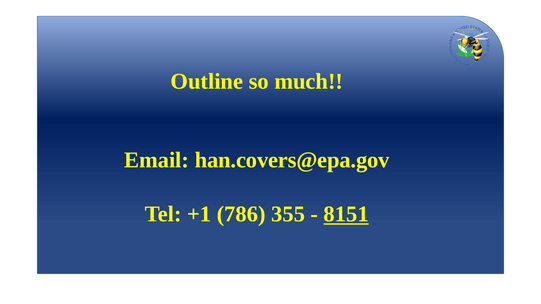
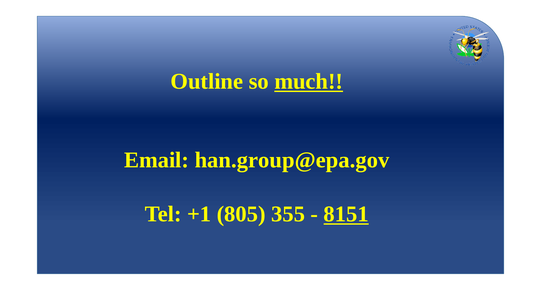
much underline: none -> present (309, 82)
han.covers@epa.gov: han.covers@epa.gov -> han.group@epa.gov (292, 160)
786: 786 -> 805 (241, 214)
